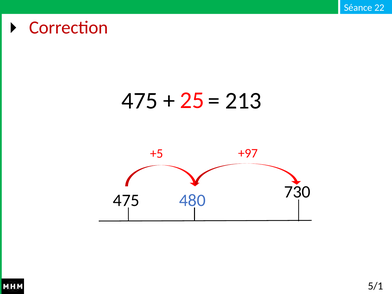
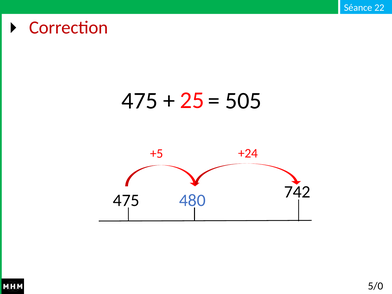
213: 213 -> 505 (243, 101)
+97: +97 -> +24 (248, 153)
730: 730 -> 742 (297, 192)
5/1: 5/1 -> 5/0 (375, 286)
